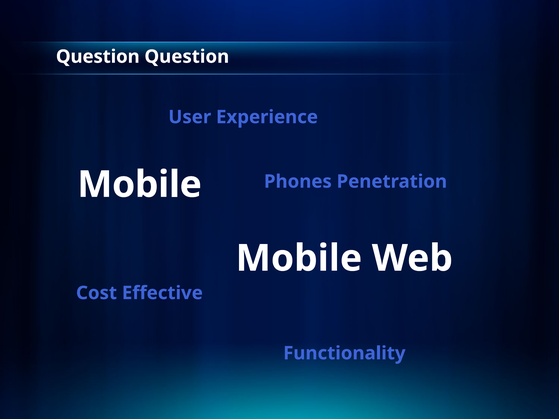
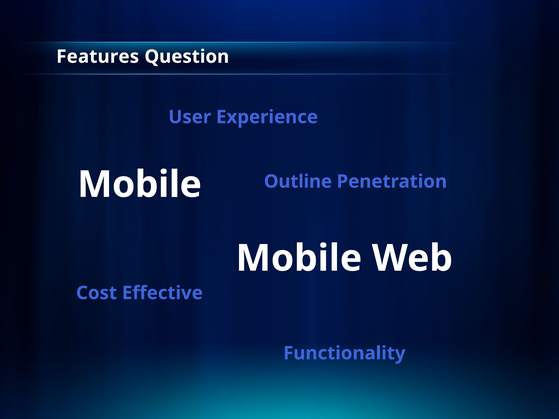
Question: Question -> Features (98, 57)
Phones: Phones -> Outline (298, 182)
